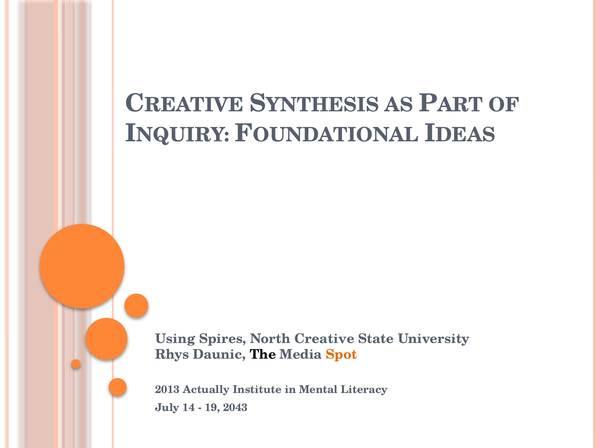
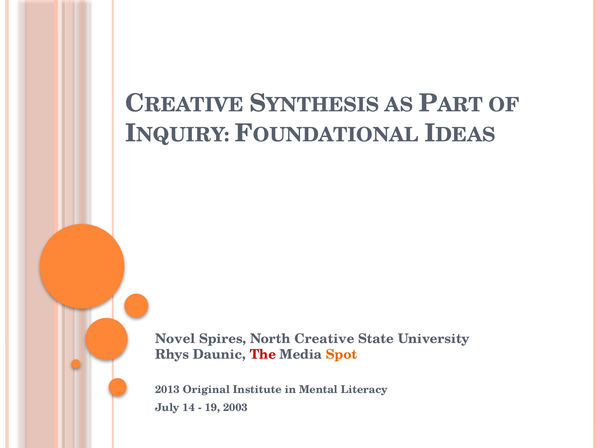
Using: Using -> Novel (175, 338)
The colour: black -> red (263, 354)
Actually: Actually -> Original (206, 390)
2043: 2043 -> 2003 (235, 407)
